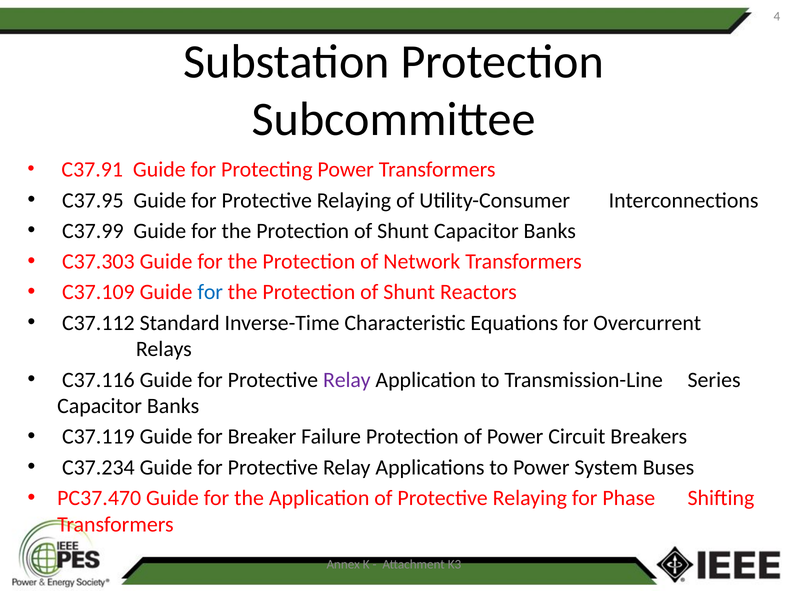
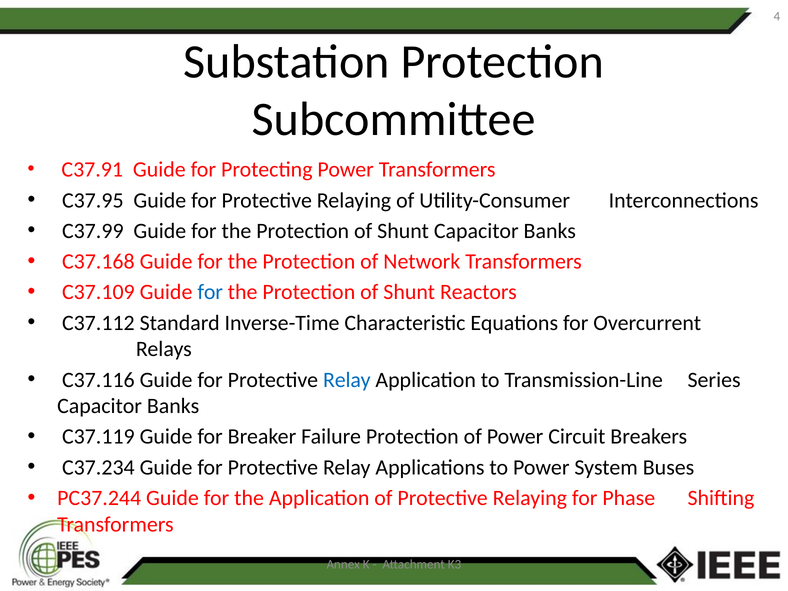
C37.303: C37.303 -> C37.168 (98, 262)
Relay colour: purple -> blue (347, 380)
PC37.470: PC37.470 -> PC37.244 (99, 498)
